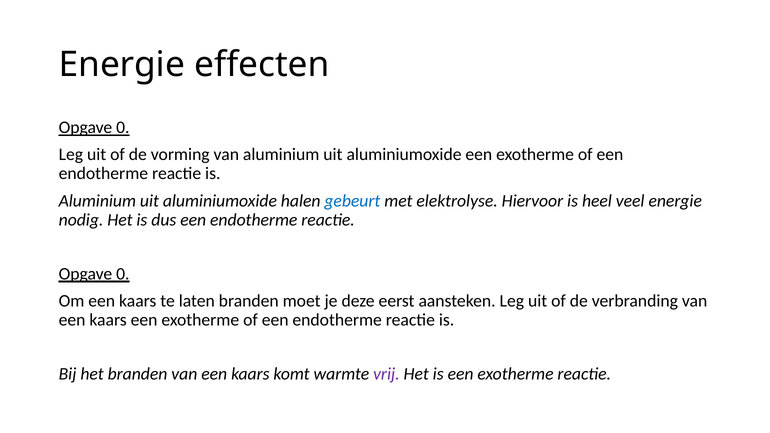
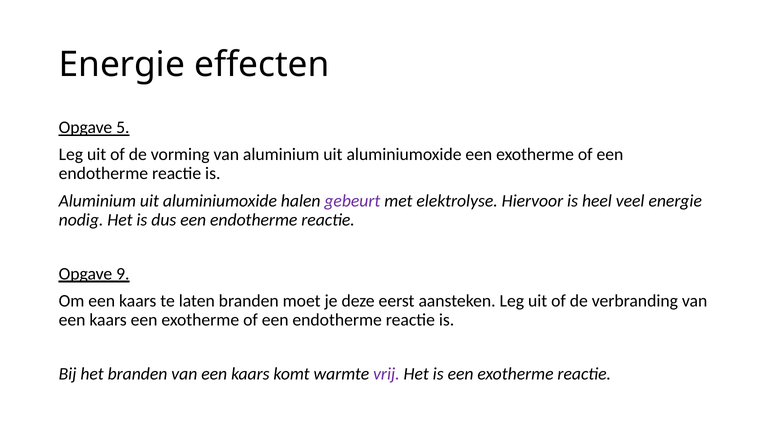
0: 0 -> 5 (123, 128)
gebeurt colour: blue -> purple (352, 201)
0: 0 -> 9 (123, 274)
